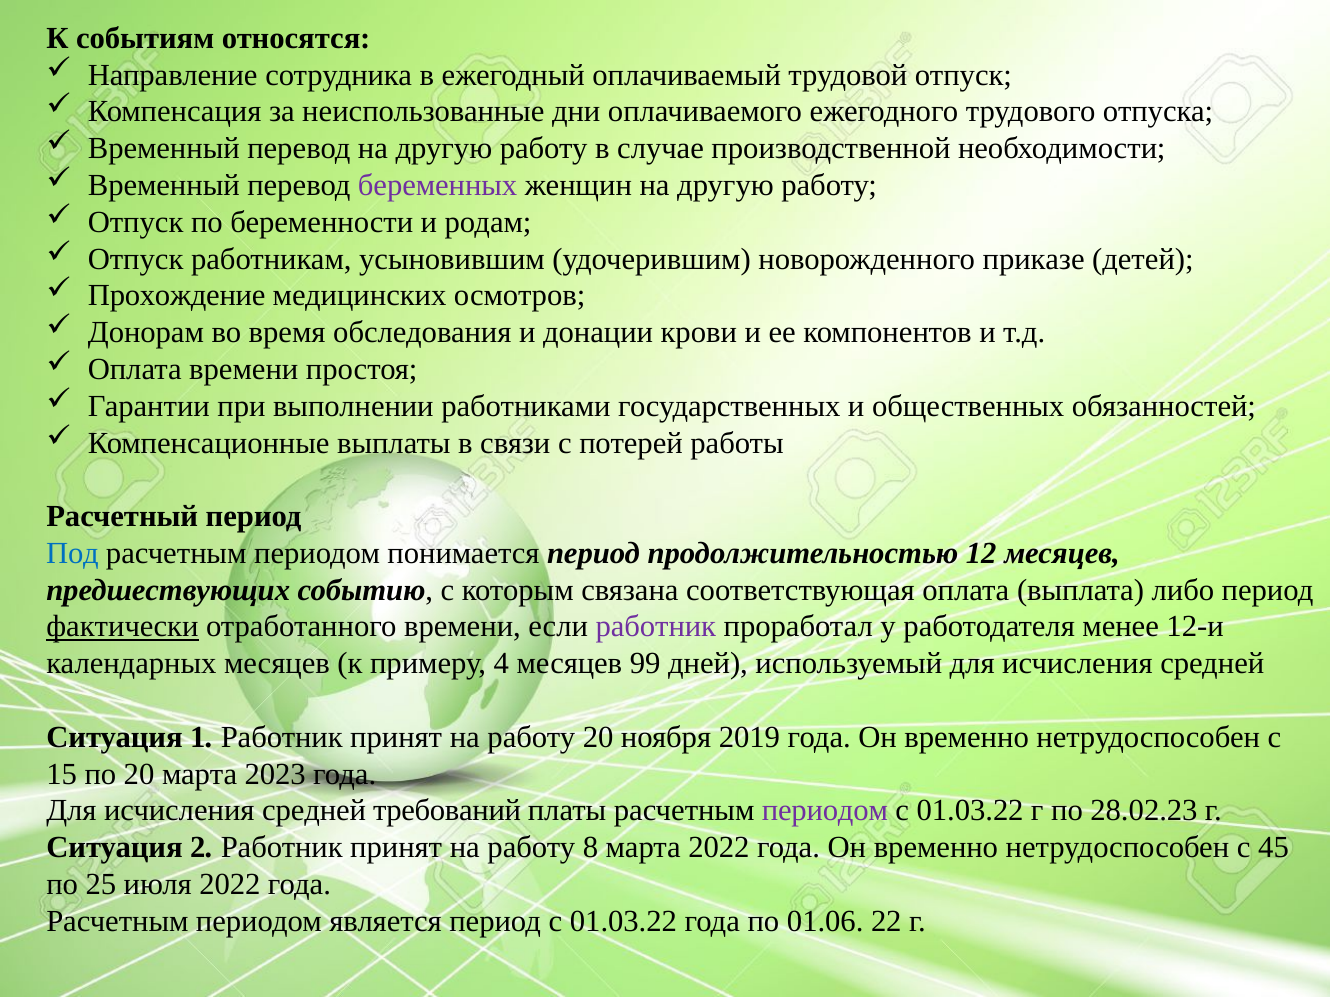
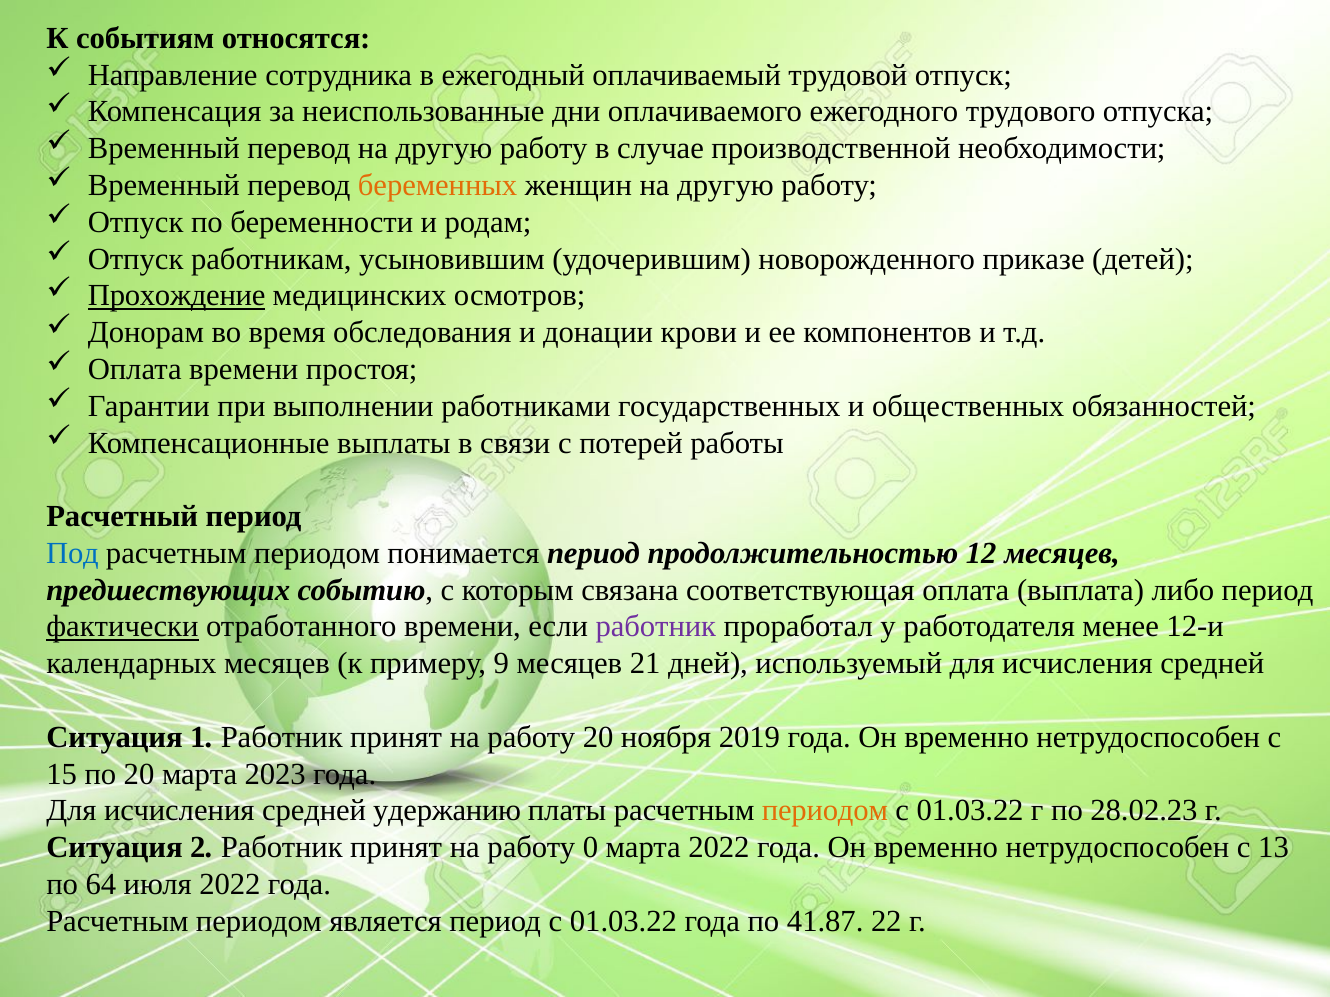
беременных colour: purple -> orange (438, 185)
Прохождение underline: none -> present (177, 296)
4: 4 -> 9 (501, 664)
99: 99 -> 21 (645, 664)
требований: требований -> удержанию (447, 811)
периодом colour: purple -> orange (825, 811)
8: 8 -> 0 (590, 848)
45: 45 -> 13 (1274, 848)
25: 25 -> 64 (101, 885)
01.06: 01.06 -> 41.87 (825, 922)
